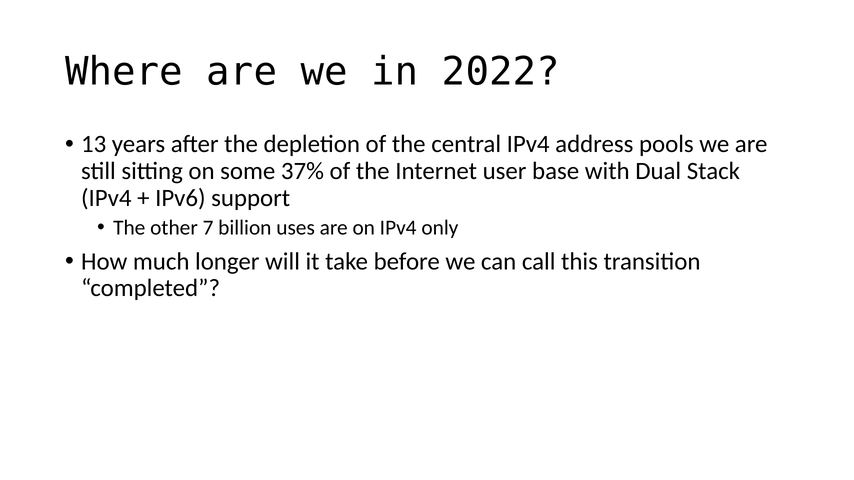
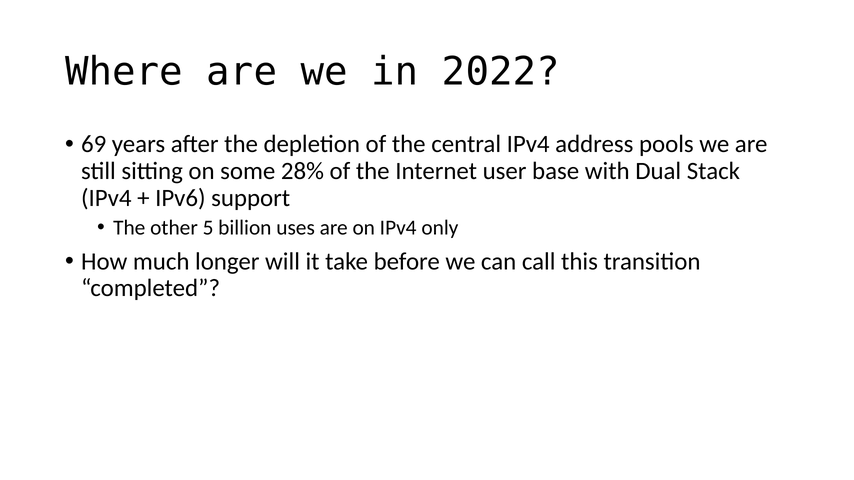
13: 13 -> 69 (94, 144)
37%: 37% -> 28% (302, 171)
7: 7 -> 5 (208, 228)
